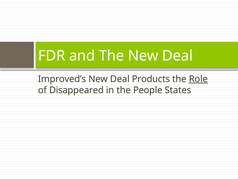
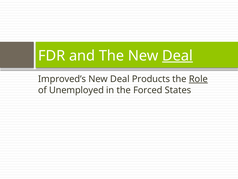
Deal underline: none -> present (177, 56)
Disappeared: Disappeared -> Unemployed (76, 90)
People: People -> Forced (148, 90)
